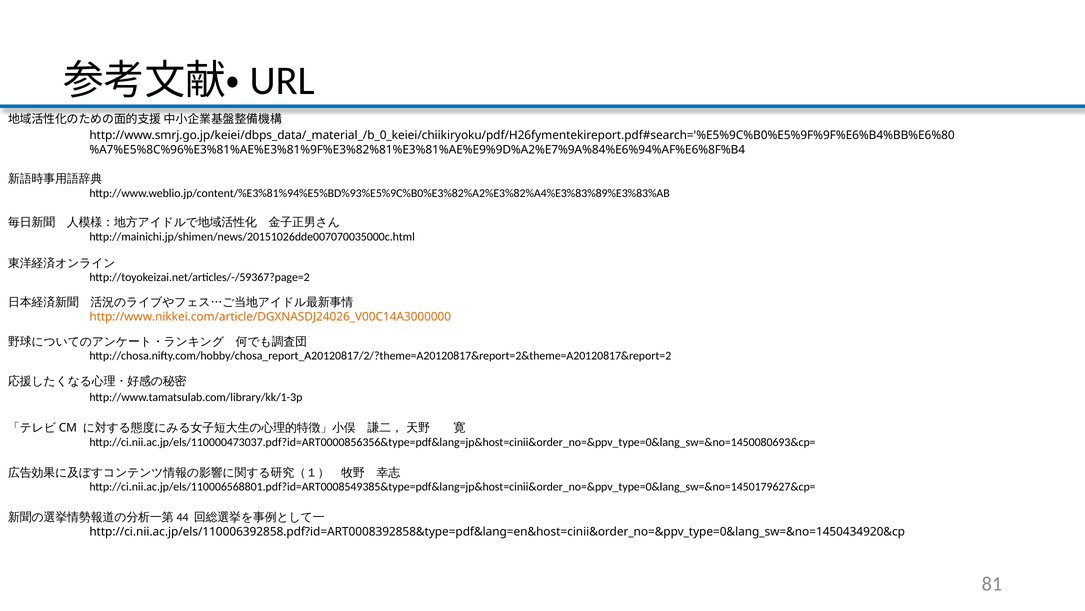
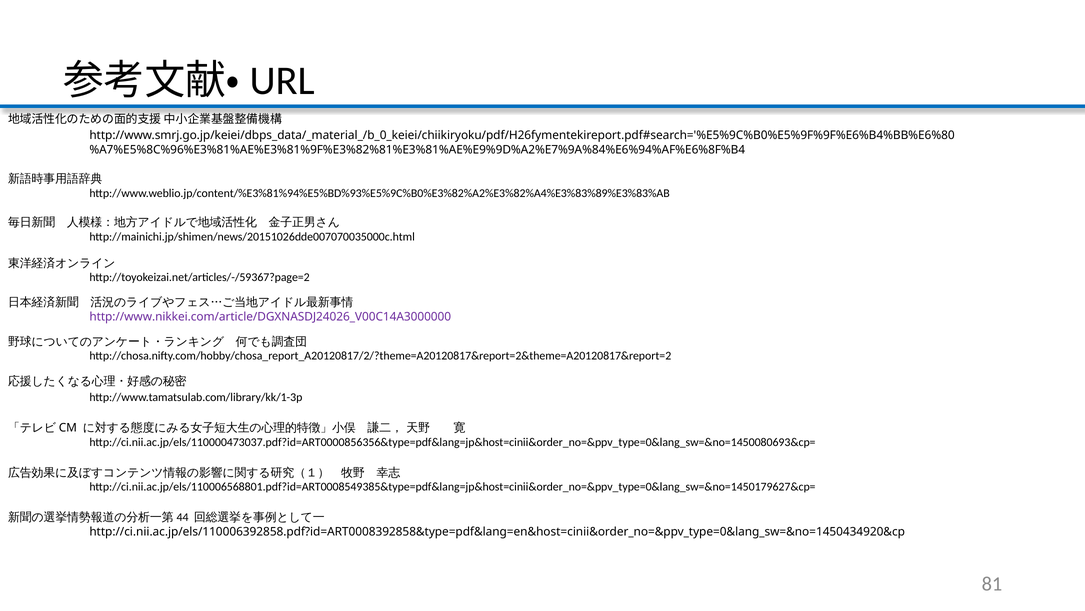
http://www.nikkei.com/article/DGXNASDJ24026_V00C14A3000000 colour: orange -> purple (270, 316)
